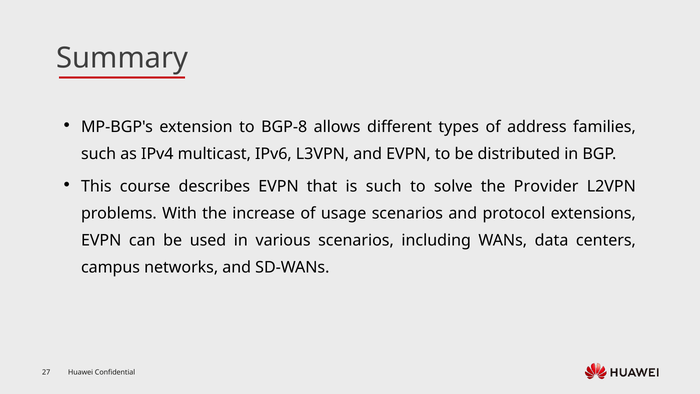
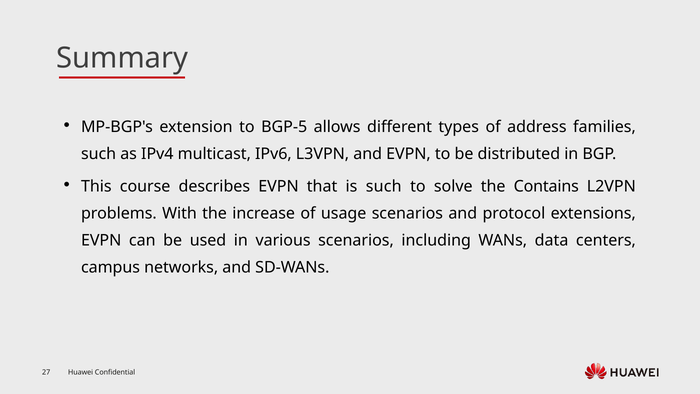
BGP-8: BGP-8 -> BGP-5 (284, 127)
Provider: Provider -> Contains (546, 187)
